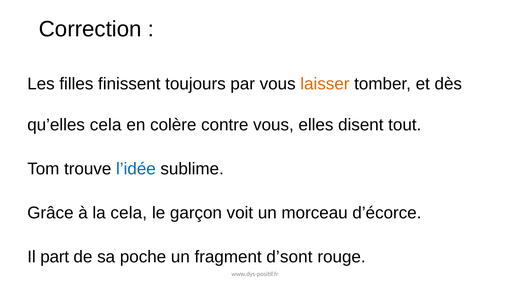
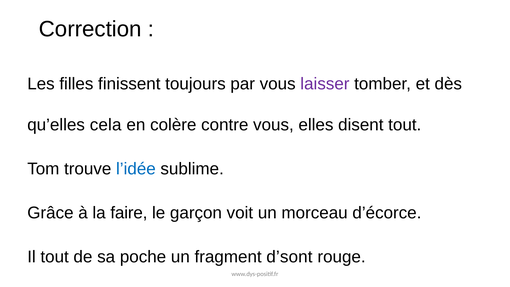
laisser colour: orange -> purple (325, 84)
la cela: cela -> faire (129, 213)
Il part: part -> tout (55, 257)
